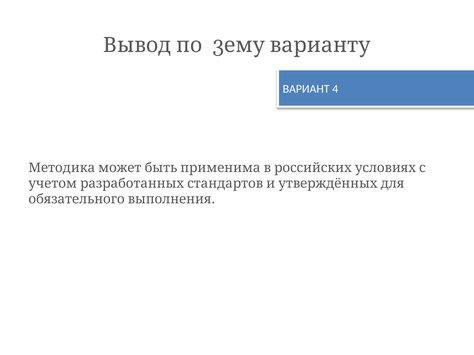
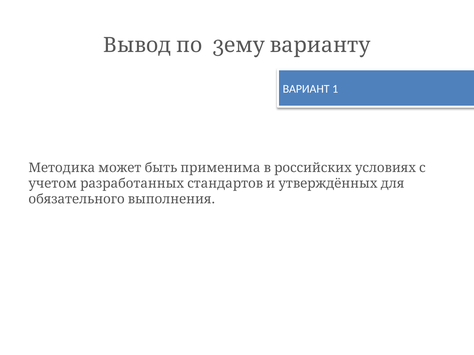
4: 4 -> 1 (335, 89)
